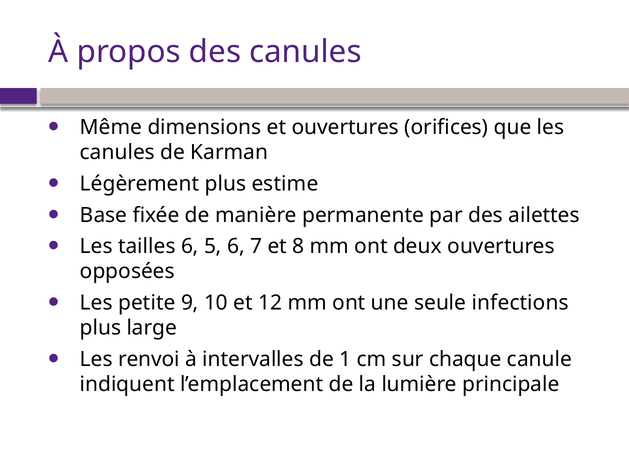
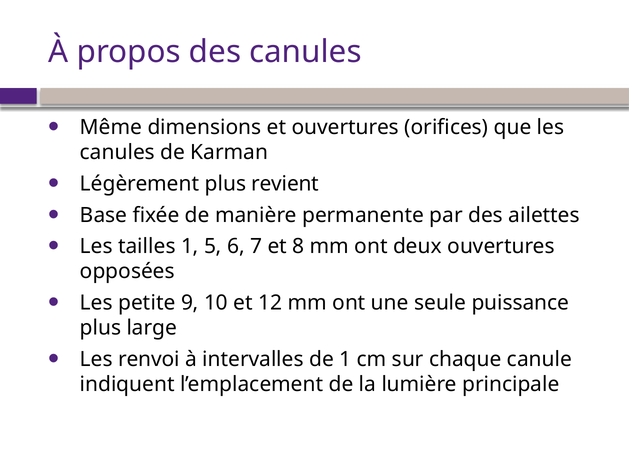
estime: estime -> revient (285, 184)
tailles 6: 6 -> 1 (190, 246)
infections: infections -> puissance (520, 303)
